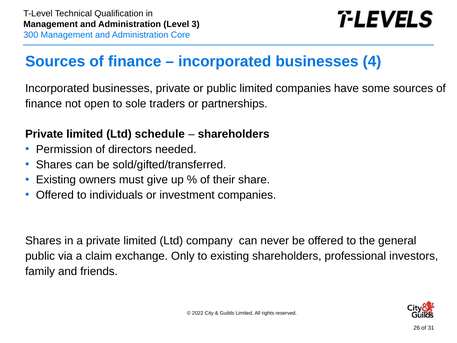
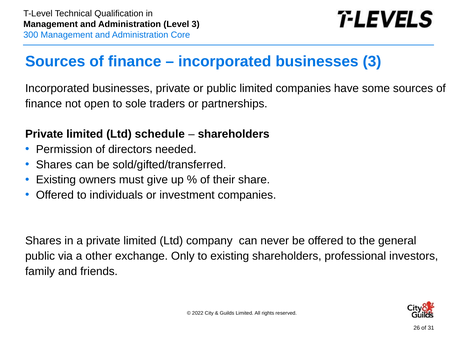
businesses 4: 4 -> 3 (372, 62)
claim: claim -> other (99, 256)
